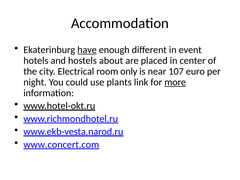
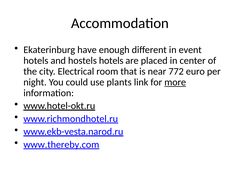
have underline: present -> none (87, 50)
hostels about: about -> hotels (111, 61)
only: only -> that (129, 71)
107: 107 -> 772 (176, 71)
www.concert.com: www.concert.com -> www.thereby.com (61, 145)
